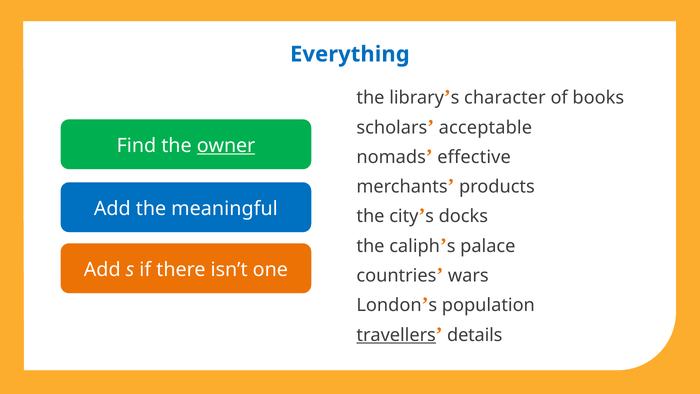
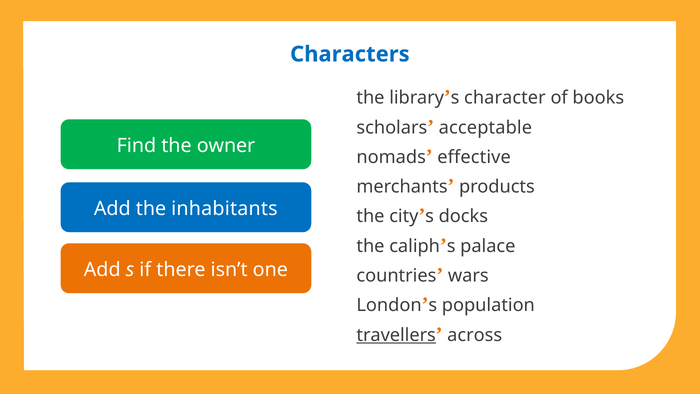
Everything: Everything -> Characters (350, 54)
owner underline: present -> none (226, 146)
meaningful: meaningful -> inhabitants (224, 208)
details: details -> across (475, 335)
